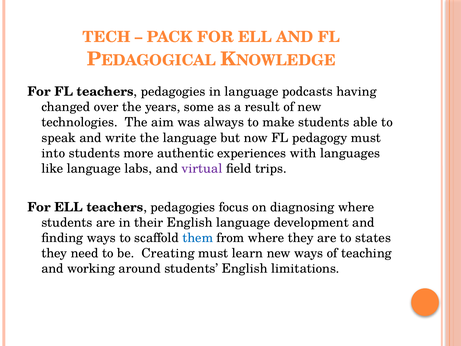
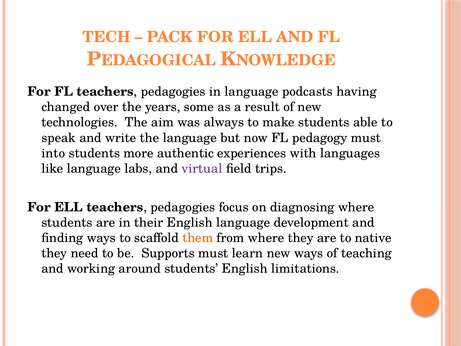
them colour: blue -> orange (198, 238)
states: states -> native (373, 238)
Creating: Creating -> Supports (168, 253)
